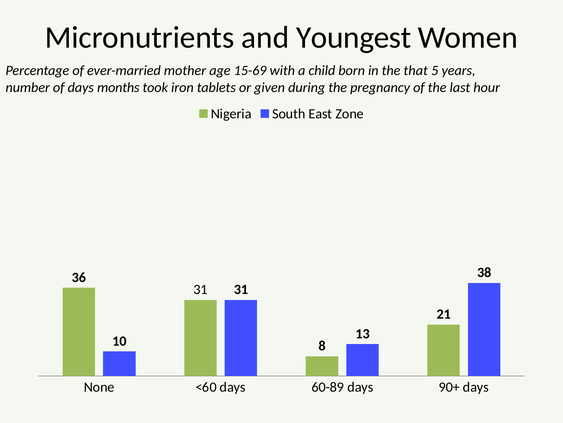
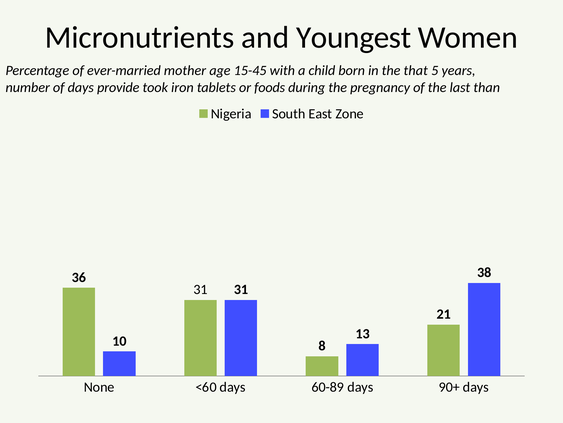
15-69: 15-69 -> 15-45 (250, 70)
months: months -> provide (118, 87)
given: given -> foods (270, 87)
hour: hour -> than (487, 87)
